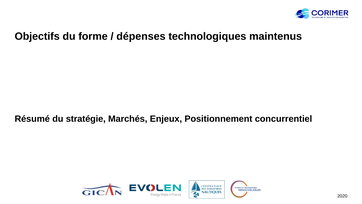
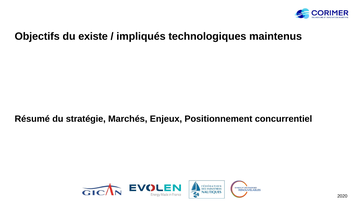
forme: forme -> existe (93, 36)
dépenses: dépenses -> impliqués (141, 36)
